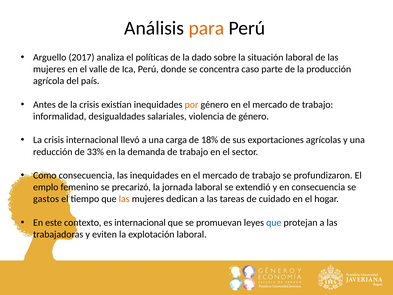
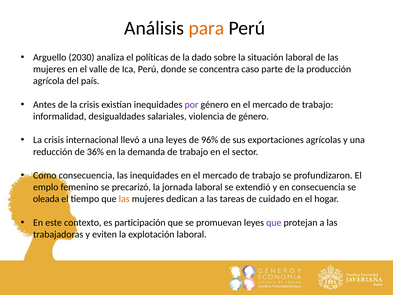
2017: 2017 -> 2030 (81, 57)
por colour: orange -> purple (191, 104)
una carga: carga -> leyes (176, 140)
18%: 18% -> 96% (210, 140)
33%: 33% -> 36% (95, 152)
gastos: gastos -> oleada (46, 199)
es internacional: internacional -> participación (140, 222)
que colour: blue -> purple (274, 222)
